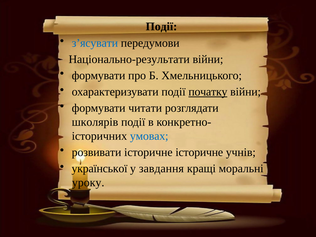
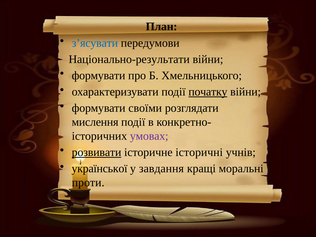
Події: Події -> План (162, 27)
читати: читати -> своїми (145, 108)
школярів: школярів -> мислення (95, 122)
умовах colour: blue -> purple (149, 136)
розвивати underline: none -> present (97, 152)
історичне історичне: історичне -> історичні (199, 152)
уроку: уроку -> проти (88, 183)
